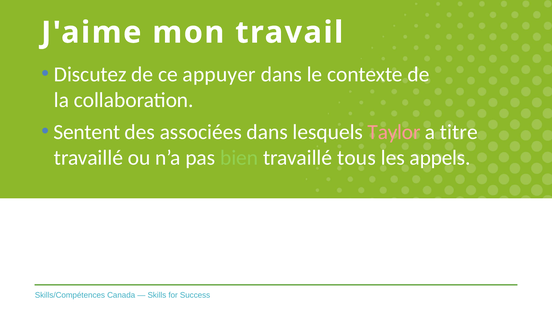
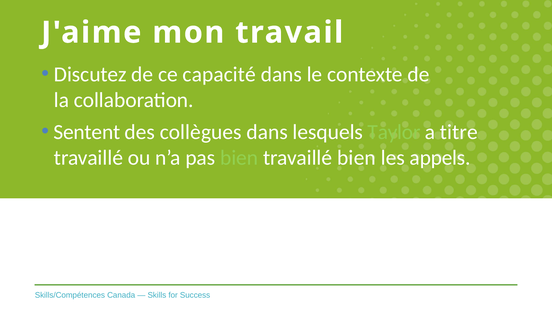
appuyer: appuyer -> capacité (219, 74)
associées: associées -> collègues (201, 132)
Taylor colour: pink -> light green (394, 132)
travaillé tous: tous -> bien (356, 158)
